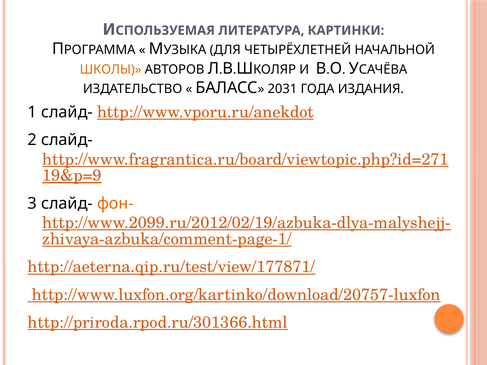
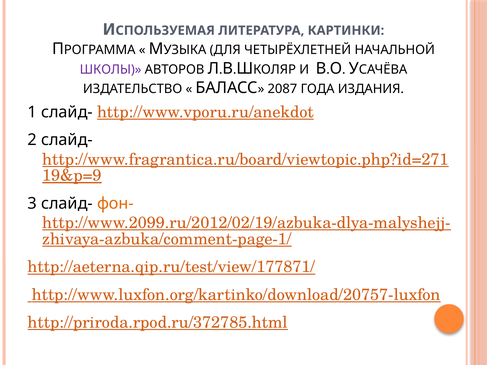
ШКОЛЫ colour: orange -> purple (111, 69)
2031: 2031 -> 2087 (282, 89)
http://priroda.rpod.ru/301366.html: http://priroda.rpod.ru/301366.html -> http://priroda.rpod.ru/372785.html (158, 323)
